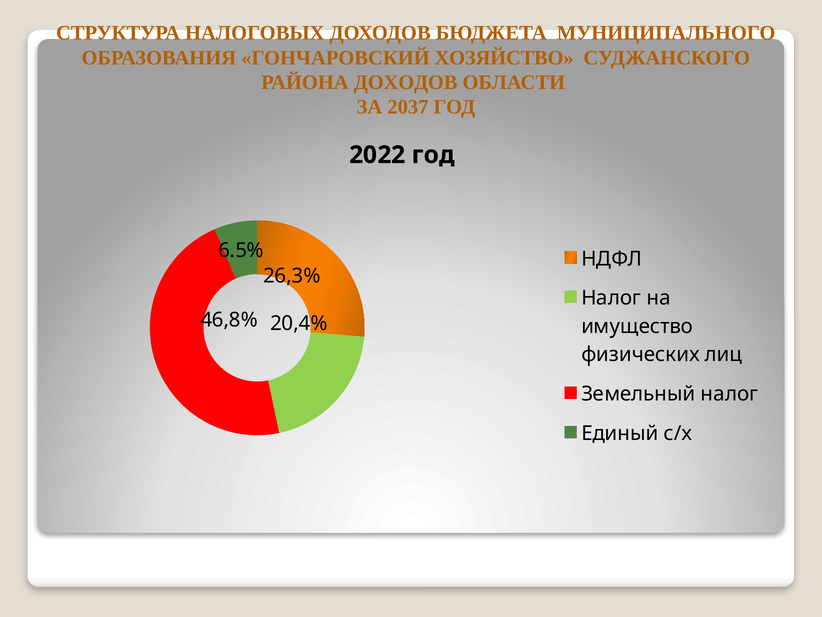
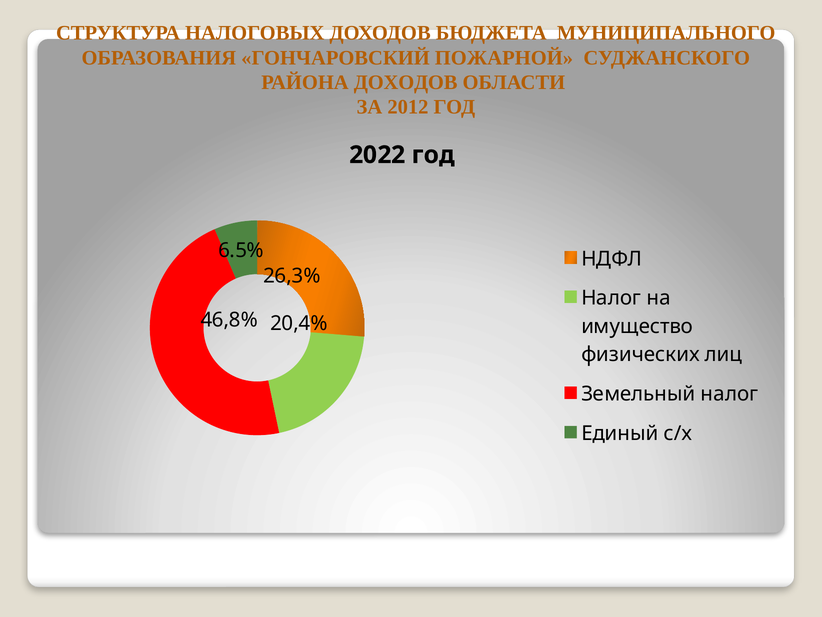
ХОЗЯЙСТВО: ХОЗЯЙСТВО -> ПОЖАРНОЙ (504, 58)
2037: 2037 -> 2012 (408, 107)
